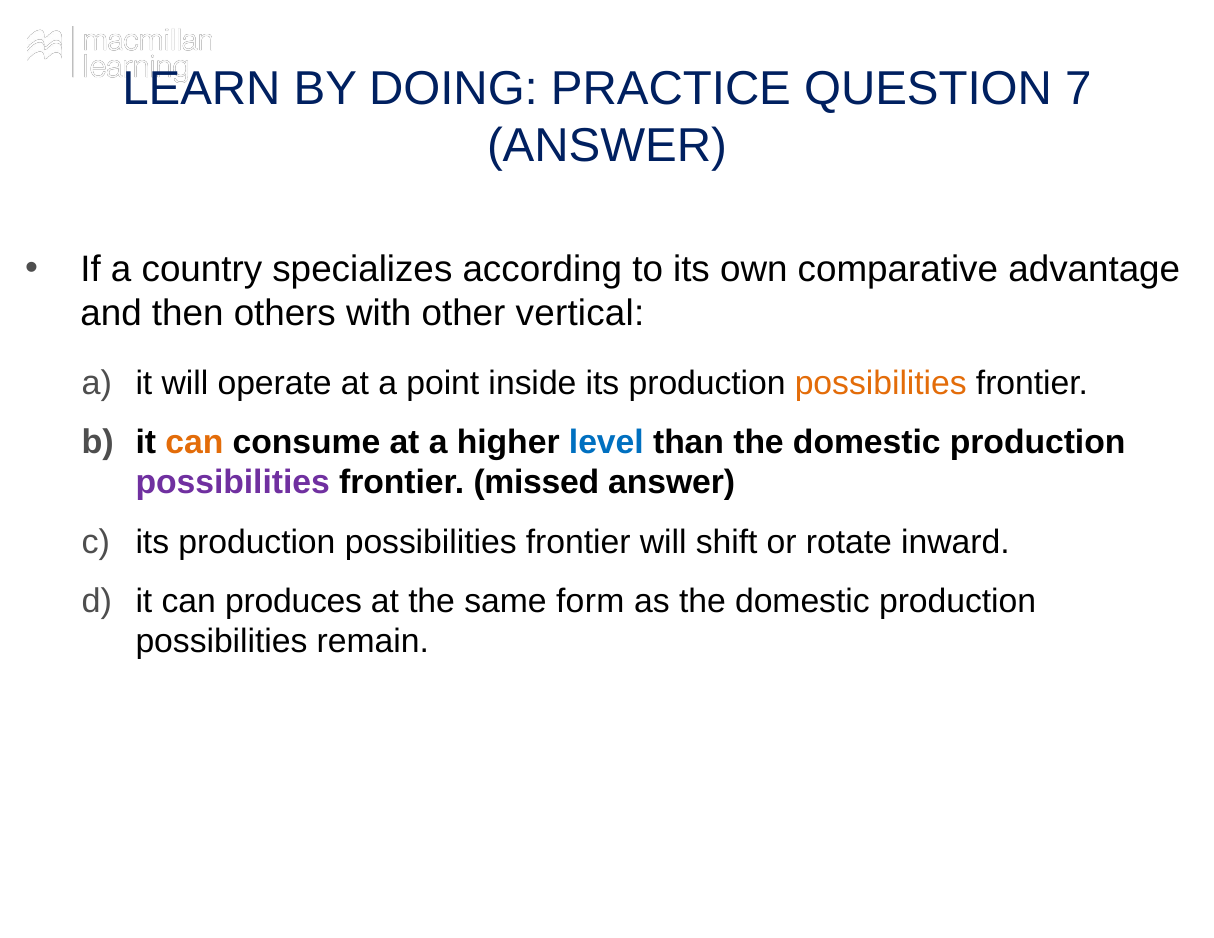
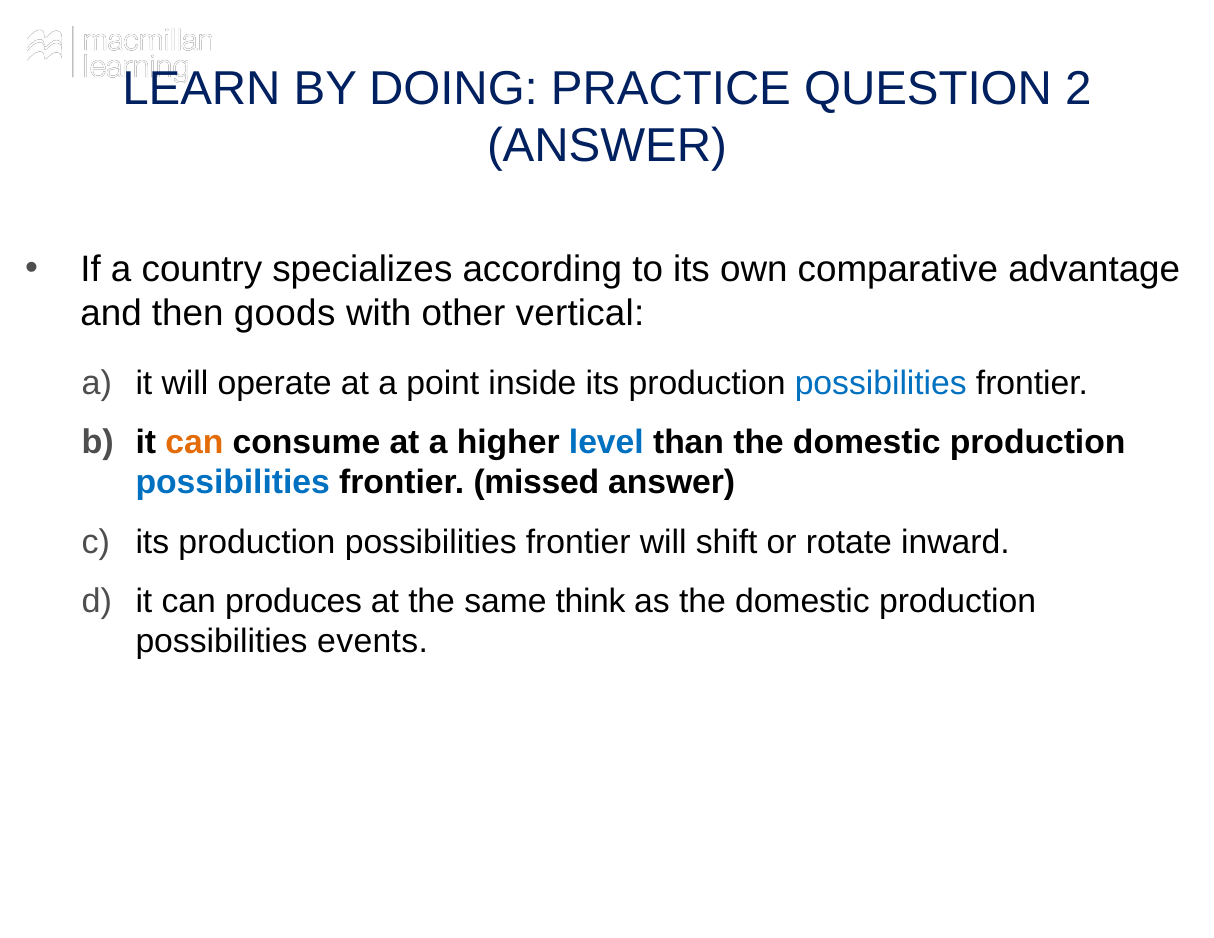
7: 7 -> 2 (1078, 89)
others: others -> goods (285, 313)
possibilities colour: orange -> blue (881, 383)
possibilities colour: purple -> blue (233, 483)
form: form -> think (591, 601)
remain: remain -> events (373, 642)
